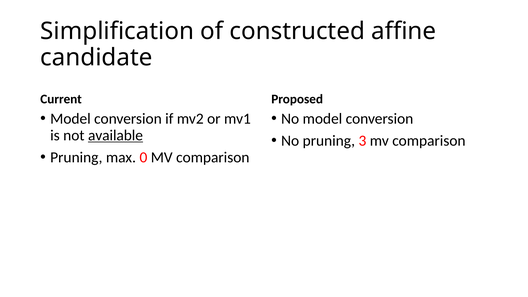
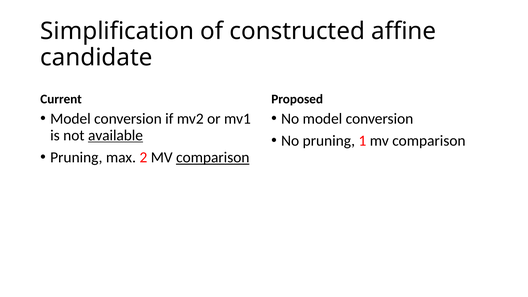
3: 3 -> 1 (362, 141)
0: 0 -> 2 (143, 157)
comparison underline: none -> present (213, 157)
